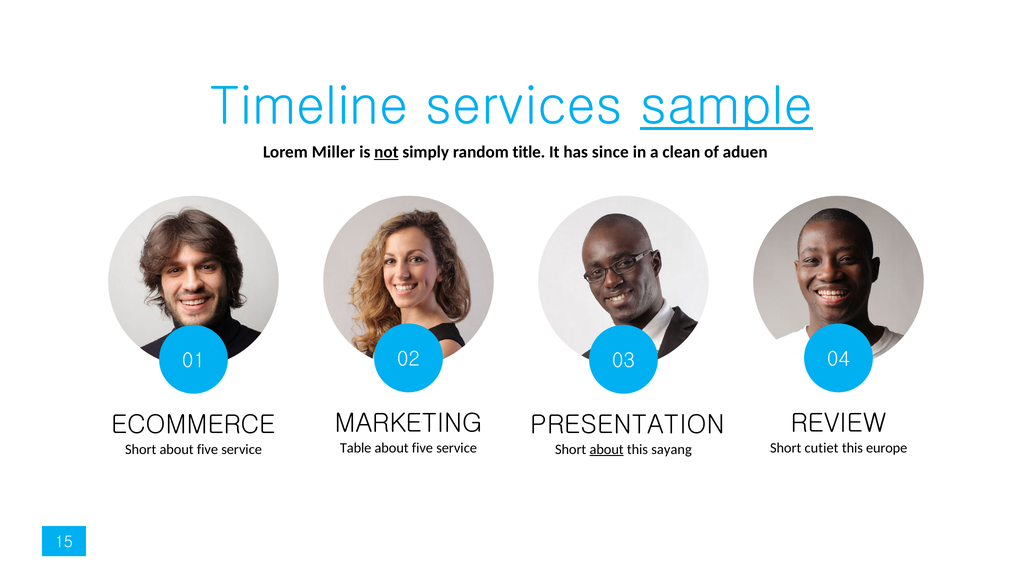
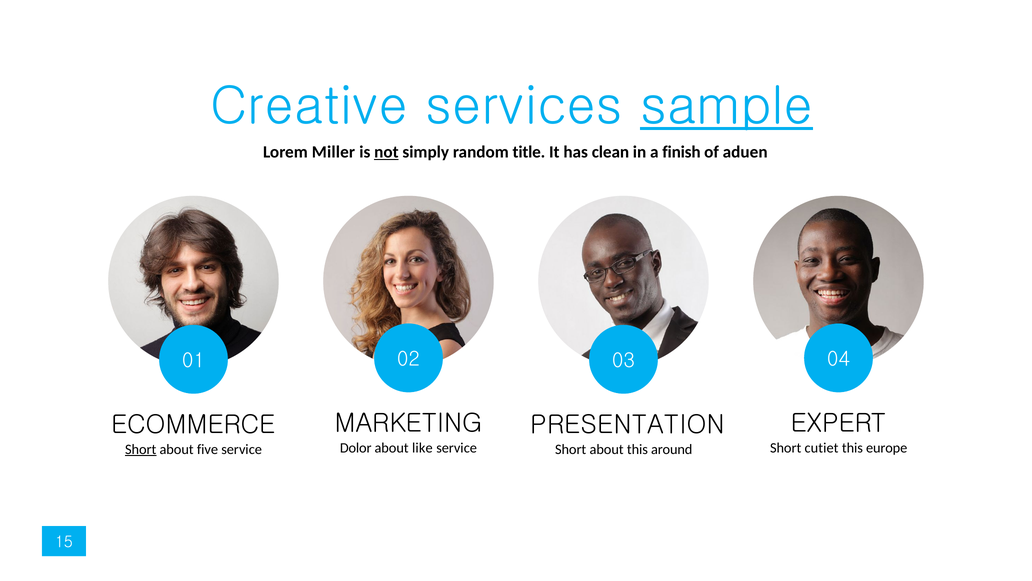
Timeline: Timeline -> Creative (309, 106)
since: since -> clean (610, 152)
clean: clean -> finish (681, 152)
REVIEW: REVIEW -> EXPERT (839, 423)
Table: Table -> Dolor (356, 448)
five: five -> like (422, 448)
Short underline: none -> present (141, 449)
about underline: present -> none (607, 449)
sayang: sayang -> around (672, 449)
